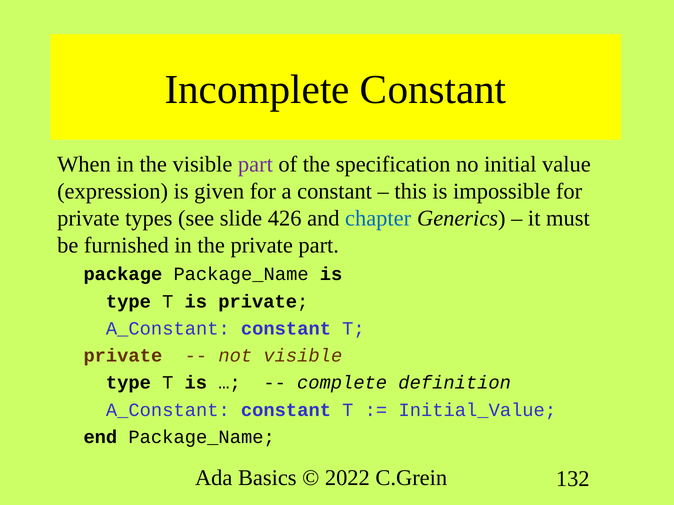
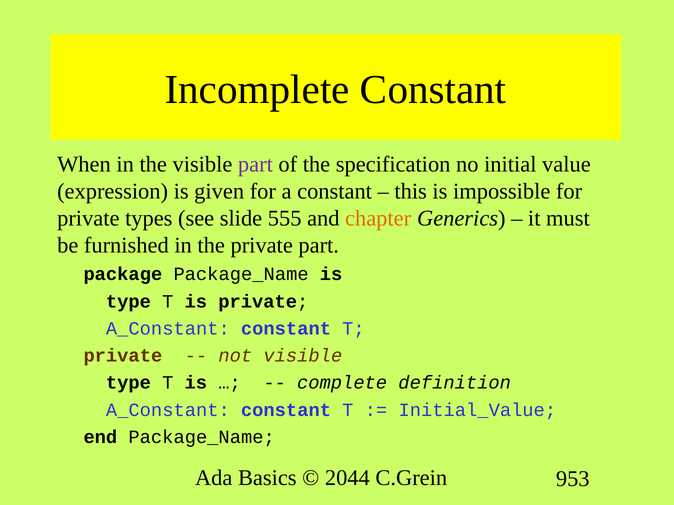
426: 426 -> 555 (285, 218)
chapter colour: blue -> orange (378, 218)
2022: 2022 -> 2044 (347, 478)
132: 132 -> 953 (573, 479)
